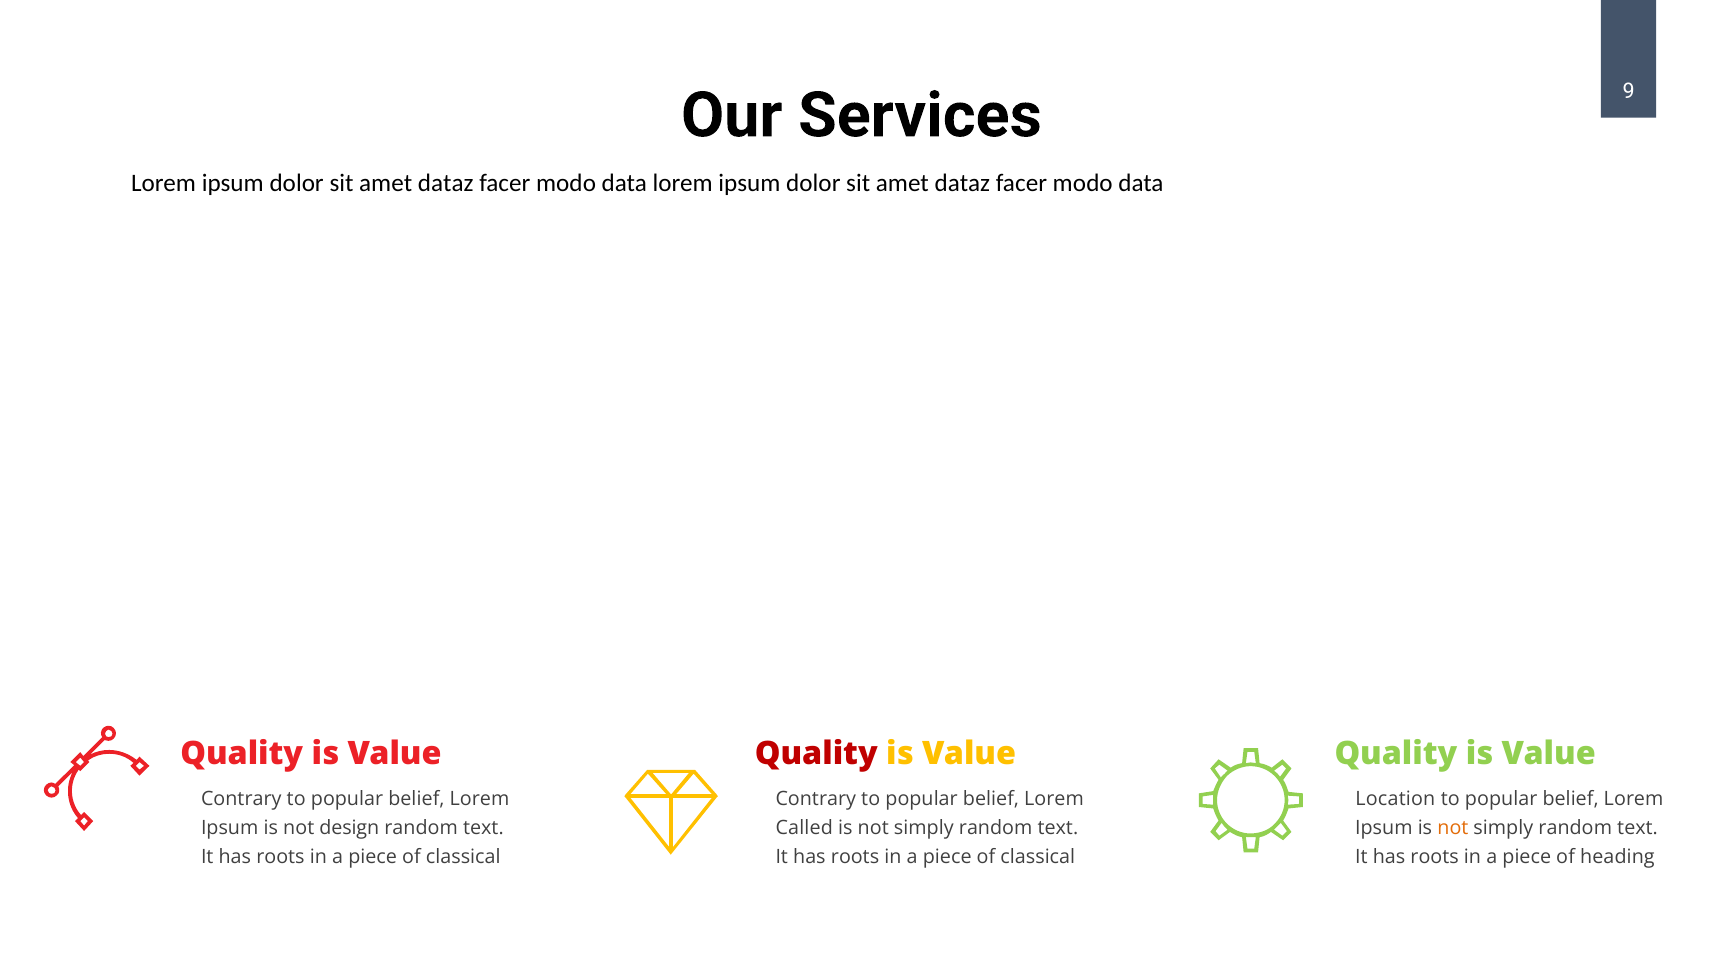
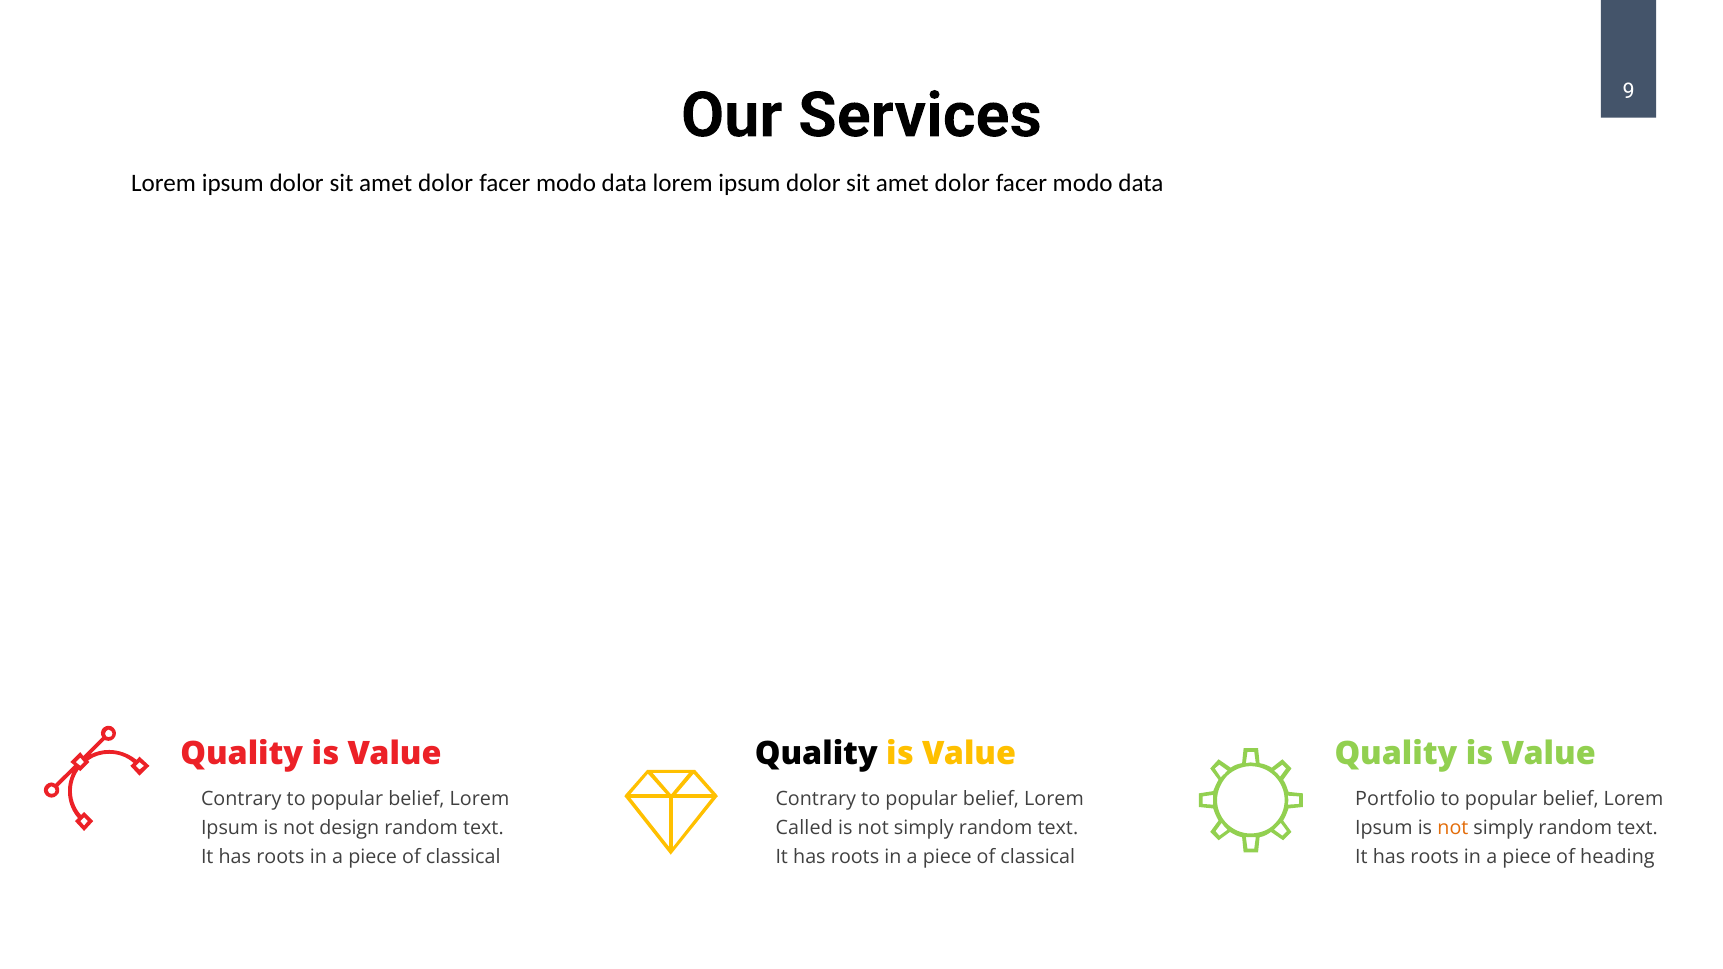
dataz: dataz -> dolor (446, 184)
dataz: dataz -> dolor (962, 184)
Quality colour: red -> black (816, 754)
Location: Location -> Portfolio (1395, 799)
